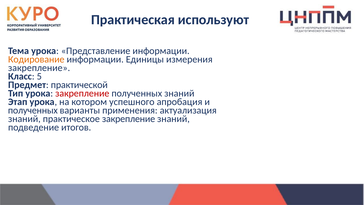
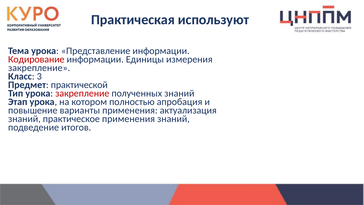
Кодирование colour: orange -> red (36, 59)
5: 5 -> 3 (39, 76)
успешного: успешного -> полностью (132, 102)
полученных: полученных -> повышение (33, 110)
практическое закрепление: закрепление -> применения (128, 119)
